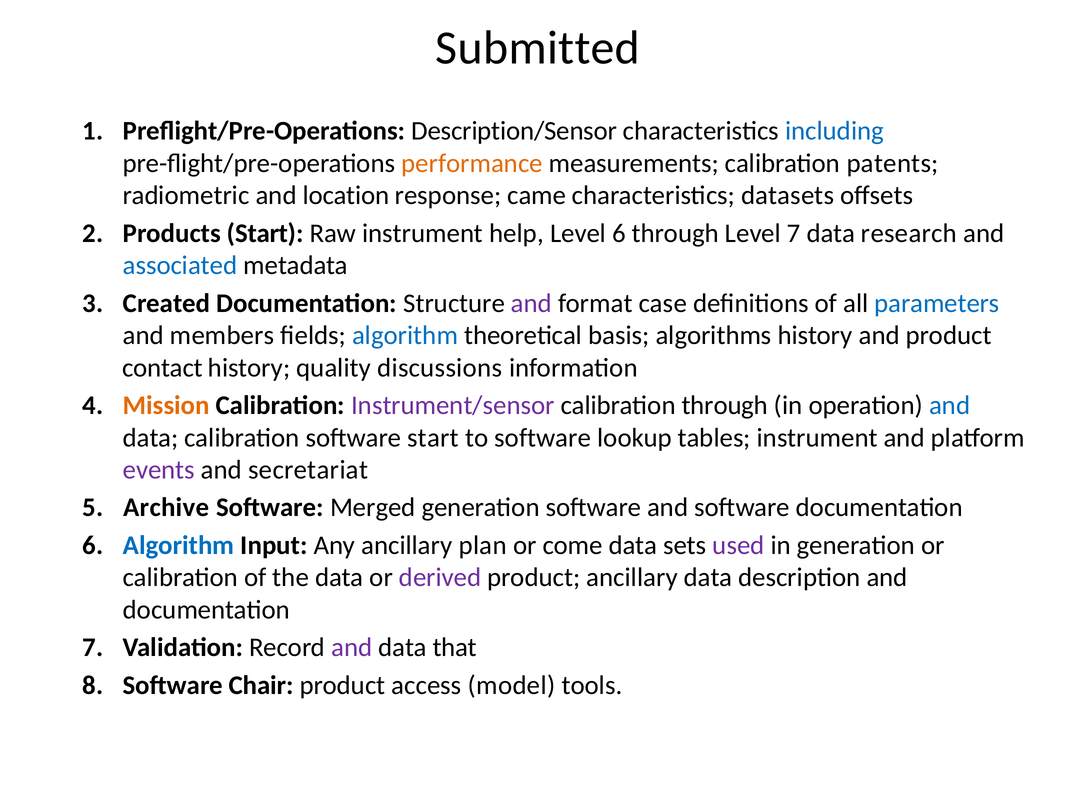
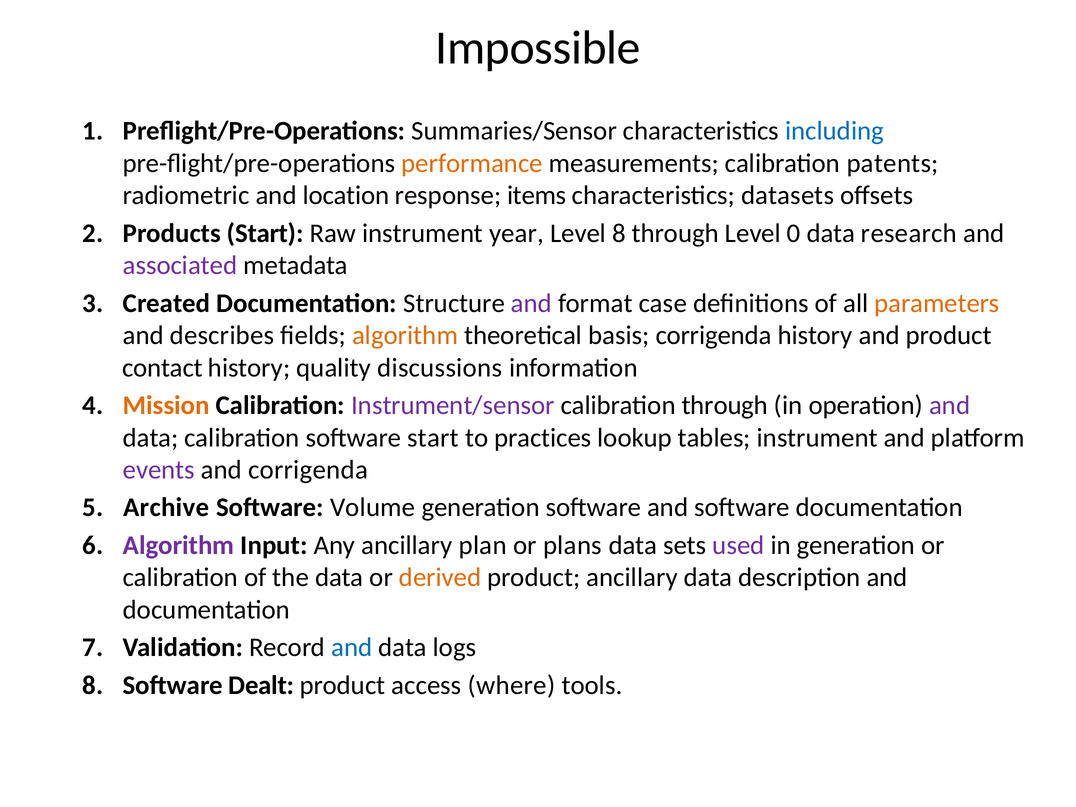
Submitted: Submitted -> Impossible (538, 48)
Description/Sensor: Description/Sensor -> Summaries/Sensor (514, 131)
came: came -> items (537, 196)
help: help -> year (516, 233)
Level 6: 6 -> 8 (619, 233)
Level 7: 7 -> 0 (794, 233)
associated colour: blue -> purple (180, 266)
parameters colour: blue -> orange (937, 303)
members: members -> describes (222, 335)
algorithm colour: blue -> orange (405, 335)
basis algorithms: algorithms -> corrigenda (714, 335)
and colour: blue -> purple (950, 405)
to software: software -> practices (543, 438)
and secretariat: secretariat -> corrigenda (308, 470)
Merged: Merged -> Volume (373, 508)
Algorithm colour: blue -> purple (179, 545)
come: come -> plans (573, 545)
derived colour: purple -> orange (440, 578)
and colour: purple -> blue (352, 647)
that: that -> logs (454, 647)
Chair: Chair -> Dealt (261, 685)
model: model -> where (512, 685)
